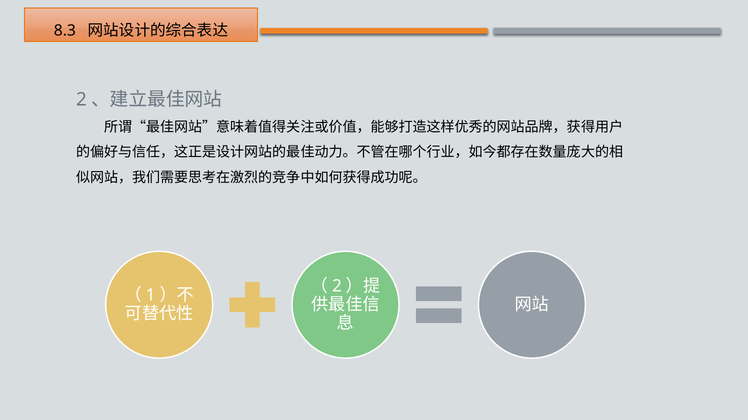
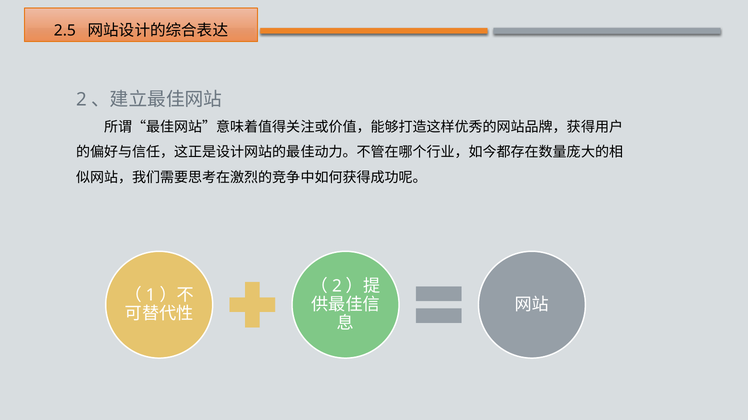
8.3: 8.3 -> 2.5 (65, 31)
